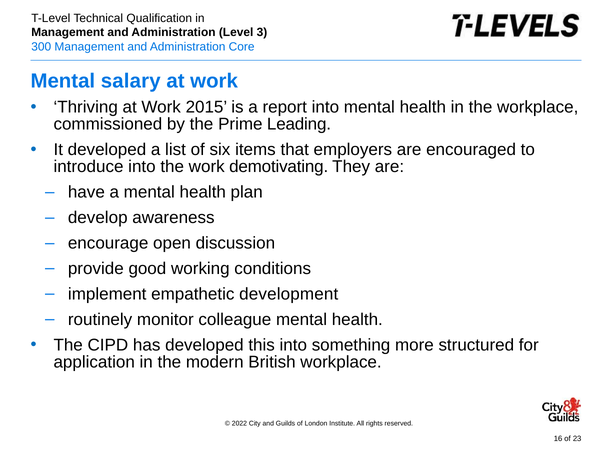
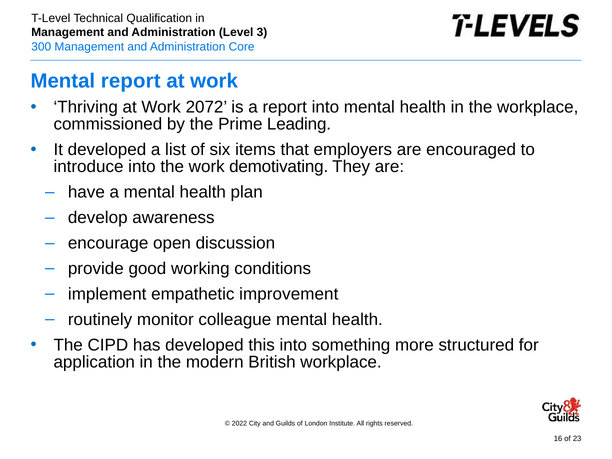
Mental salary: salary -> report (131, 81)
2015: 2015 -> 2072 (206, 107)
development: development -> improvement (289, 294)
